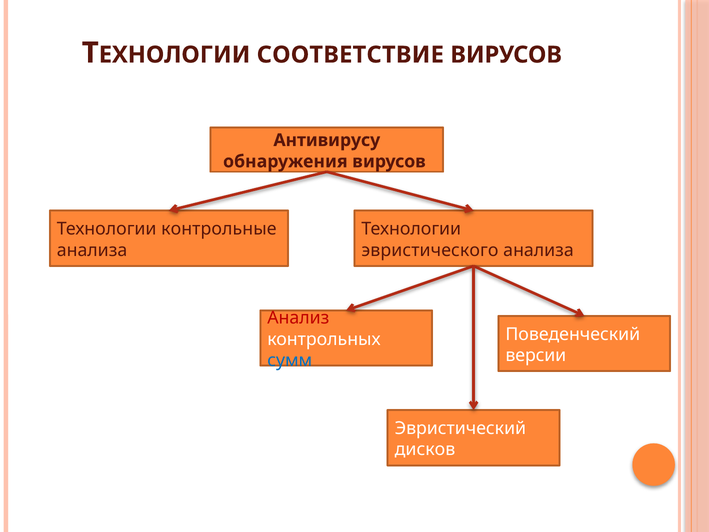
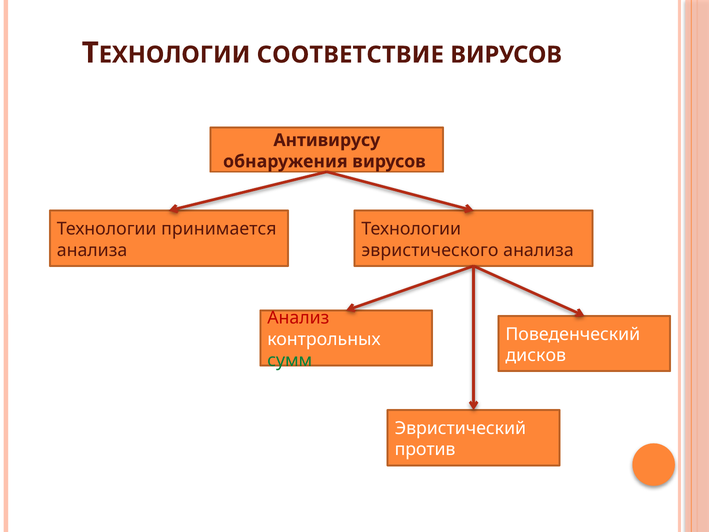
контрольные: контрольные -> принимается (219, 229)
версии: версии -> дисков (536, 355)
сумм colour: blue -> green (290, 360)
дисков: дисков -> против (425, 449)
